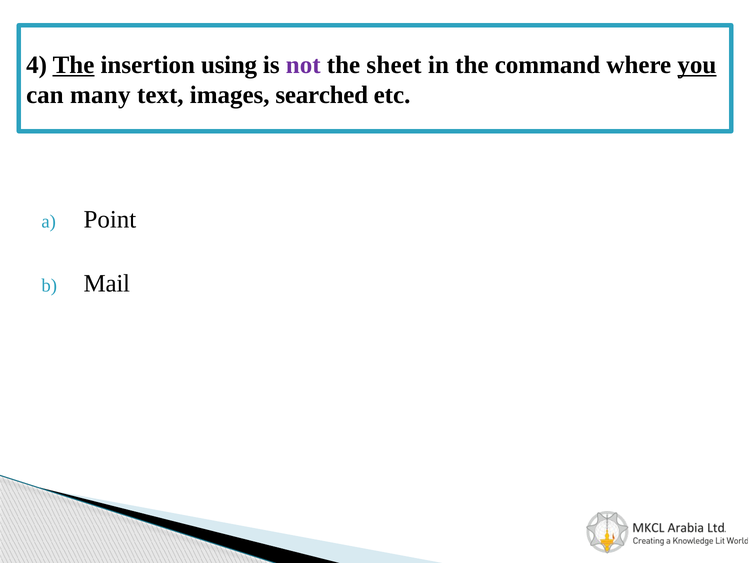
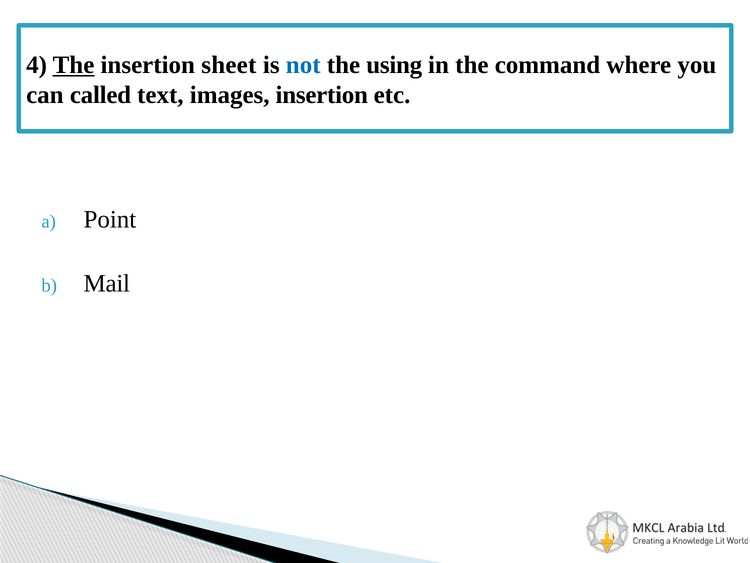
using: using -> sheet (229, 65)
not colour: purple -> blue (303, 65)
sheet: sheet -> using (394, 65)
you underline: present -> none (697, 65)
many: many -> called (101, 95)
images searched: searched -> insertion (322, 95)
